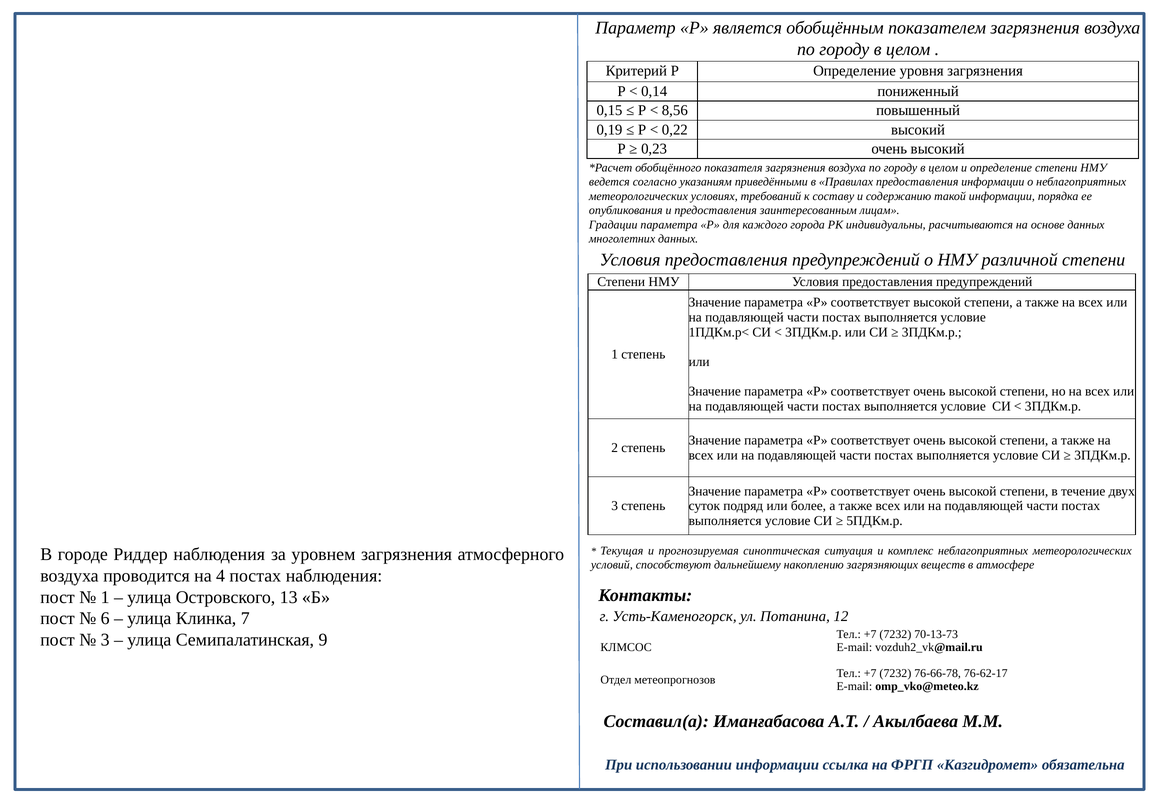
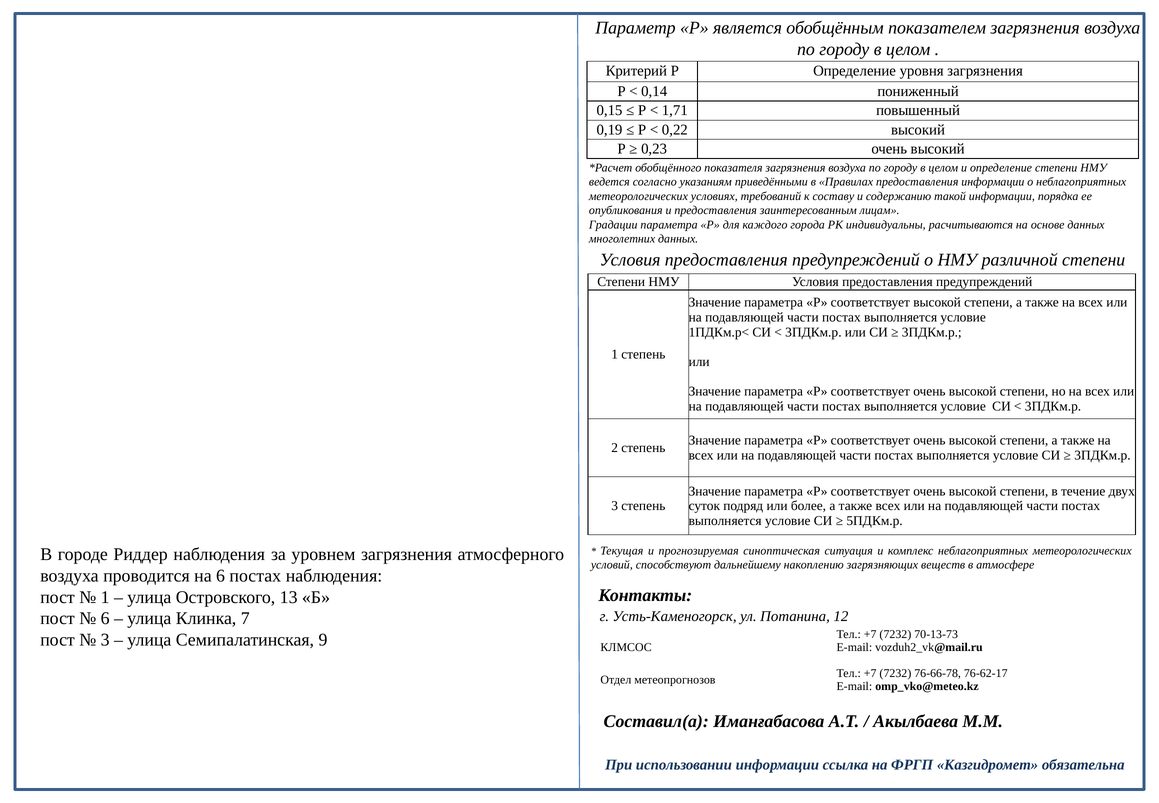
8,56: 8,56 -> 1,71 (675, 110)
на 4: 4 -> 6 (221, 575)
